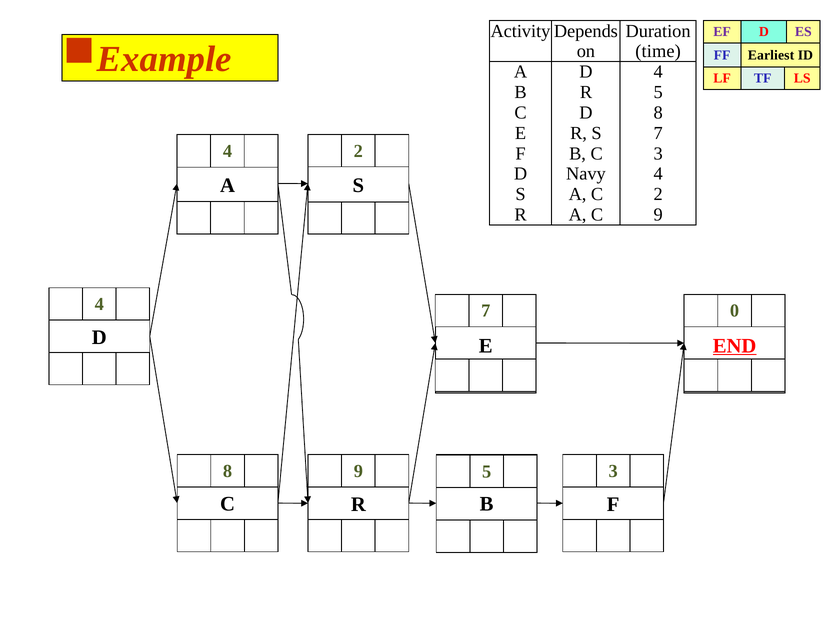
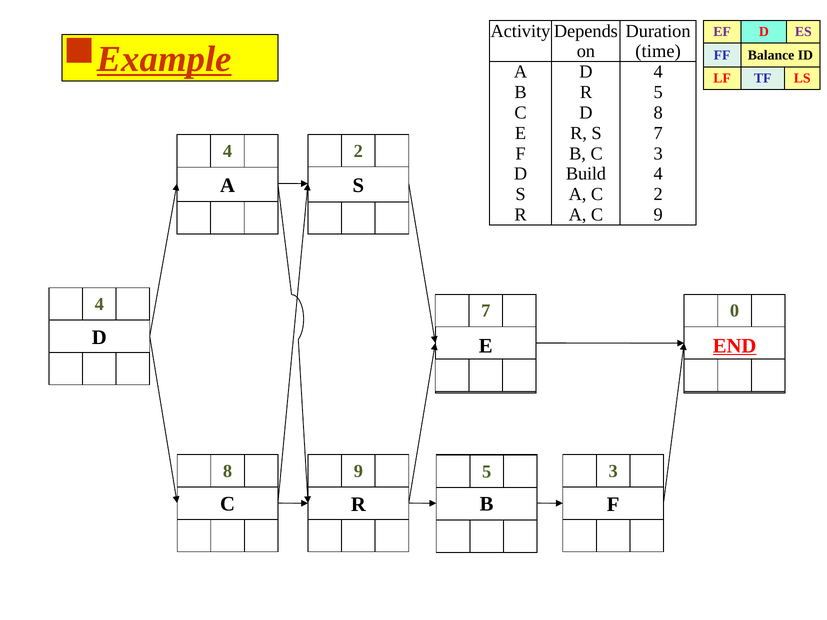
Example underline: none -> present (164, 59)
Earliest: Earliest -> Balance (771, 55)
Navy: Navy -> Build (586, 174)
